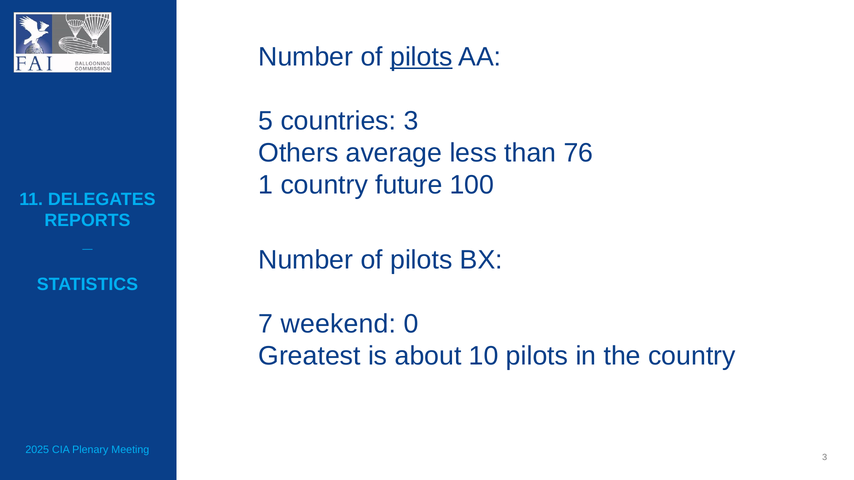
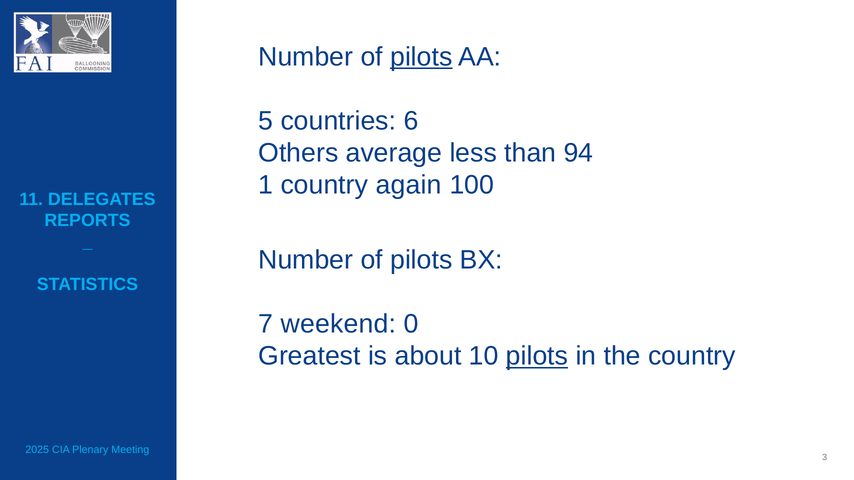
countries 3: 3 -> 6 (411, 121)
76: 76 -> 94 (578, 153)
future: future -> again (409, 185)
pilots underline: none -> present (537, 356)
